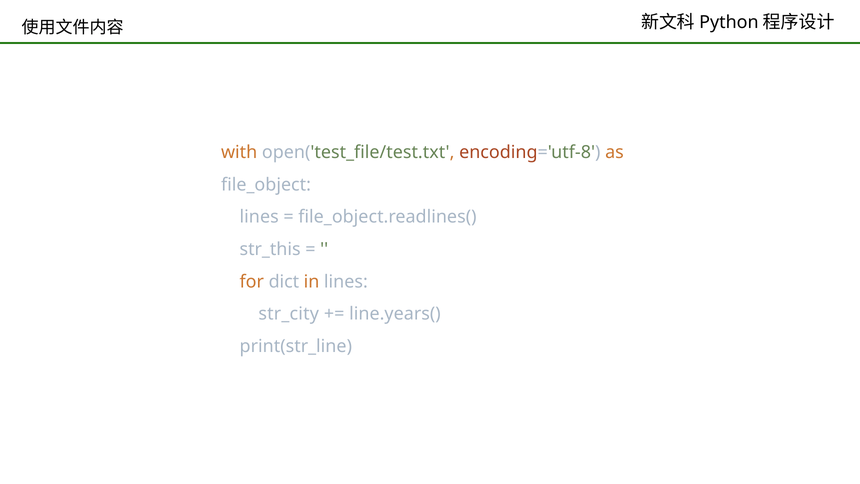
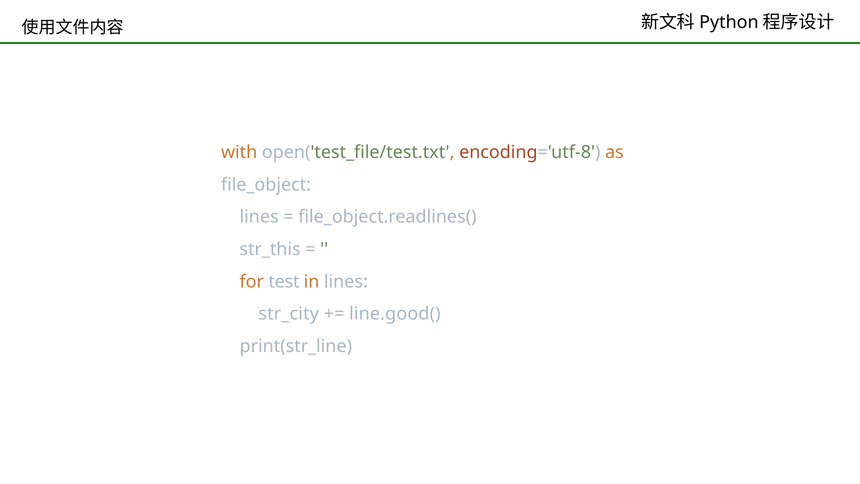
dict: dict -> test (284, 281)
line.years(: line.years( -> line.good( (395, 314)
